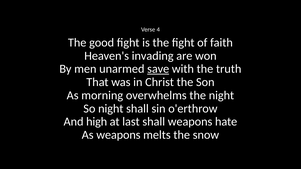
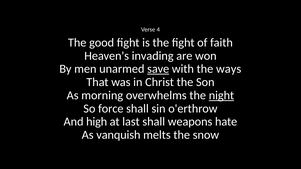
truth: truth -> ways (229, 69)
night underline: none -> present (221, 95)
So night: night -> force (111, 109)
As weapons: weapons -> vanquish (118, 135)
